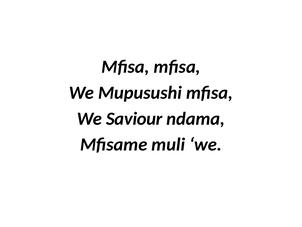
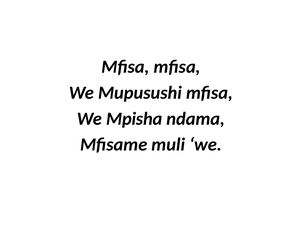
Saviour: Saviour -> Mpisha (134, 118)
